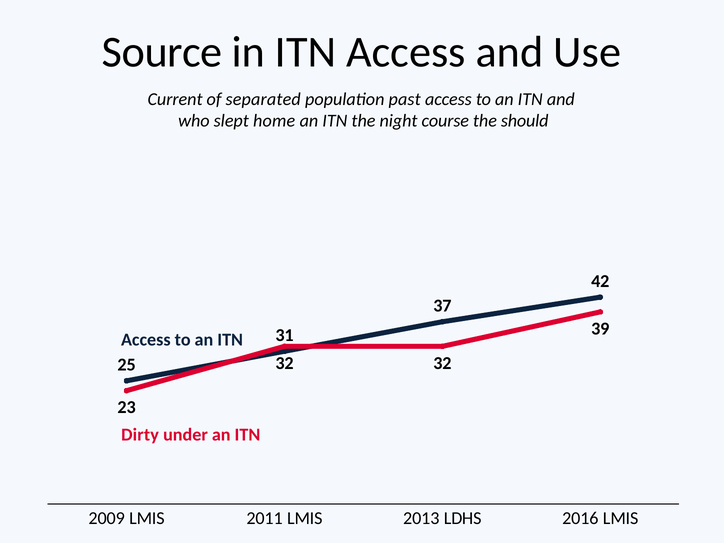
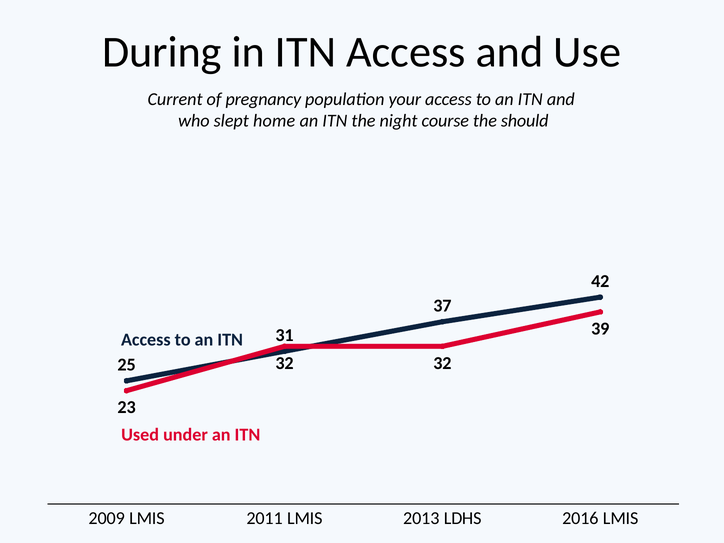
Source: Source -> During (162, 52)
separated: separated -> pregnancy (263, 99)
past: past -> your (405, 99)
Dirty: Dirty -> Used (140, 435)
